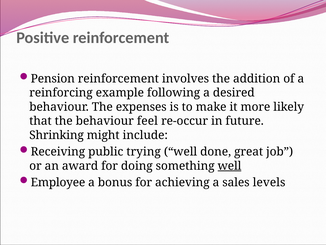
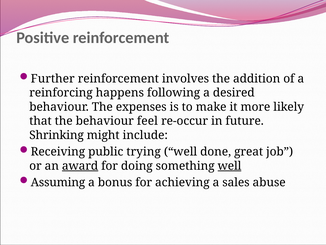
Pension: Pension -> Further (53, 79)
example: example -> happens (120, 93)
award underline: none -> present (80, 166)
Employee: Employee -> Assuming (58, 182)
levels: levels -> abuse (269, 182)
